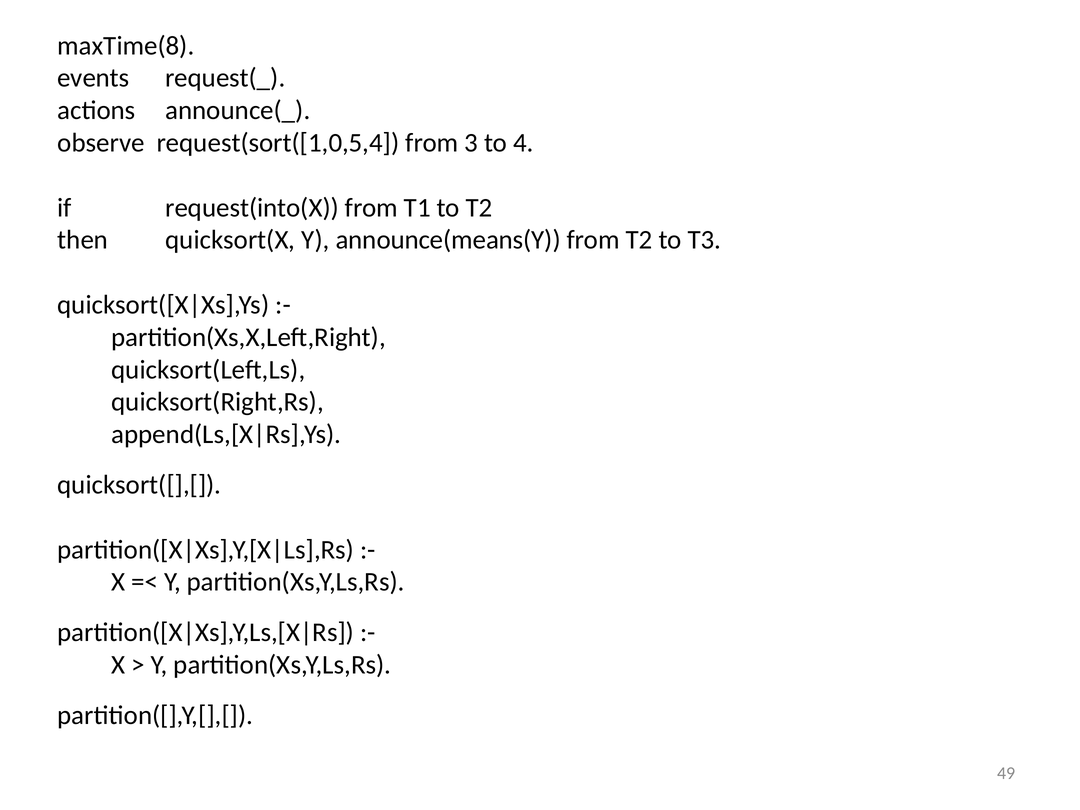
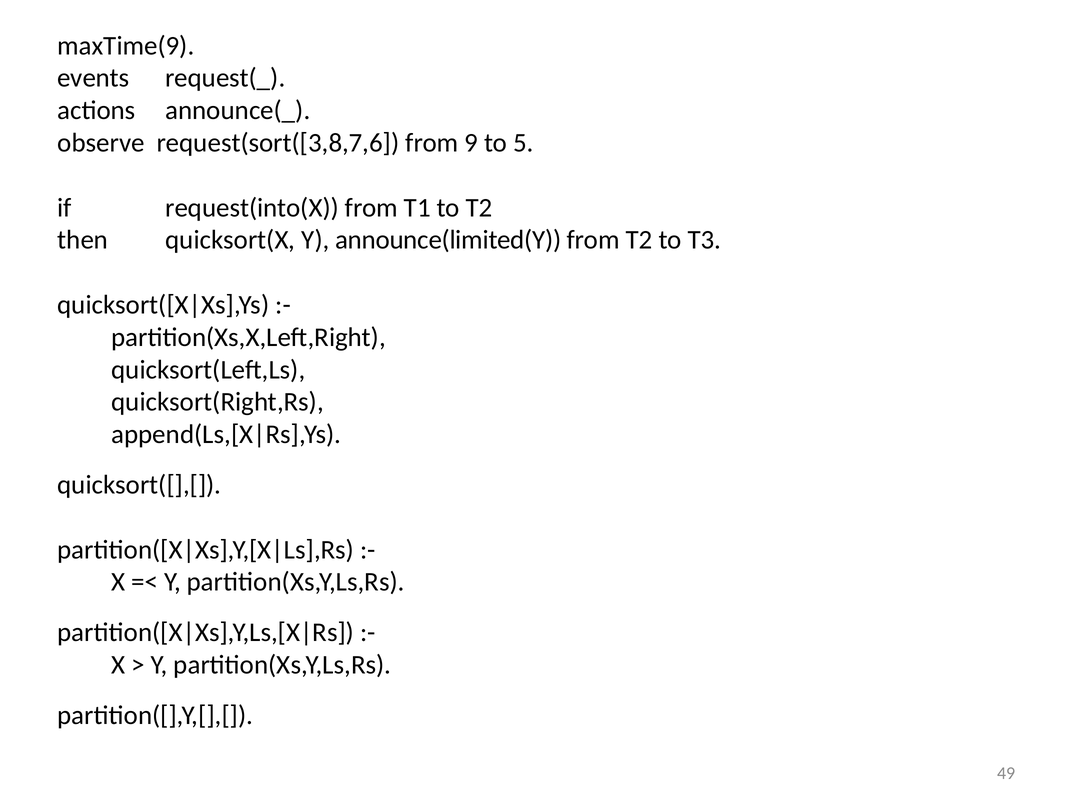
maxTime(8: maxTime(8 -> maxTime(9 (126, 46)
request(sort([1,0,5,4: request(sort([1,0,5,4 -> request(sort([3,8,7,6 (278, 143)
3: 3 -> 9 (471, 143)
4: 4 -> 5 (523, 143)
announce(means(Y: announce(means(Y -> announce(limited(Y (448, 240)
